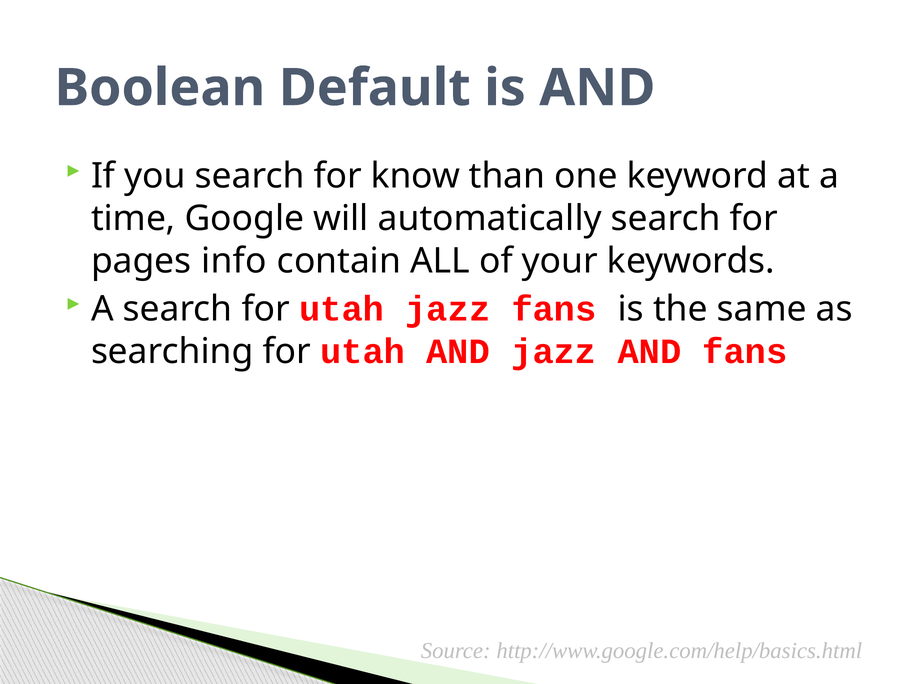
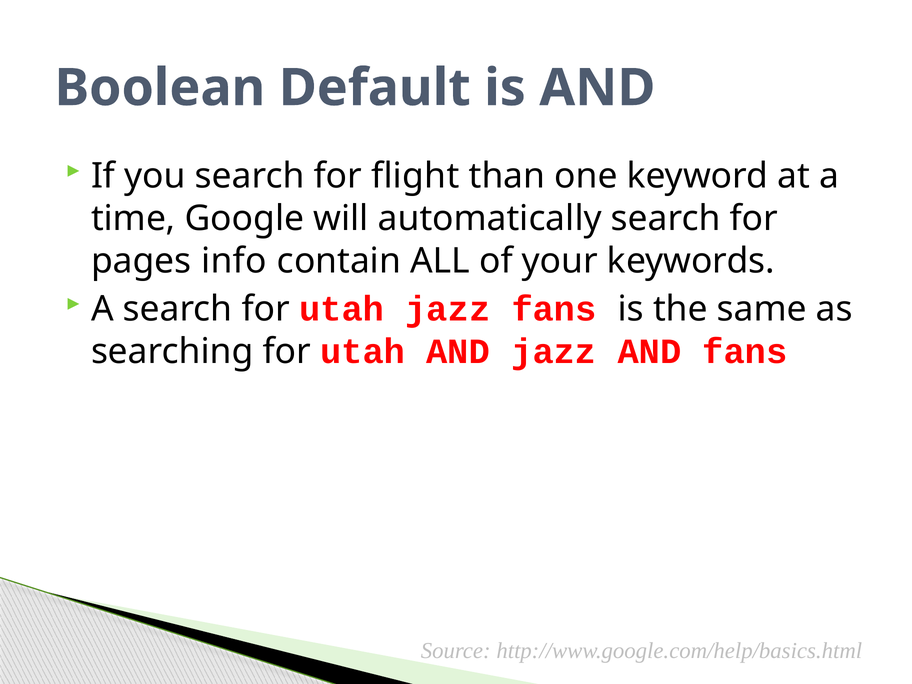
know: know -> flight (415, 176)
